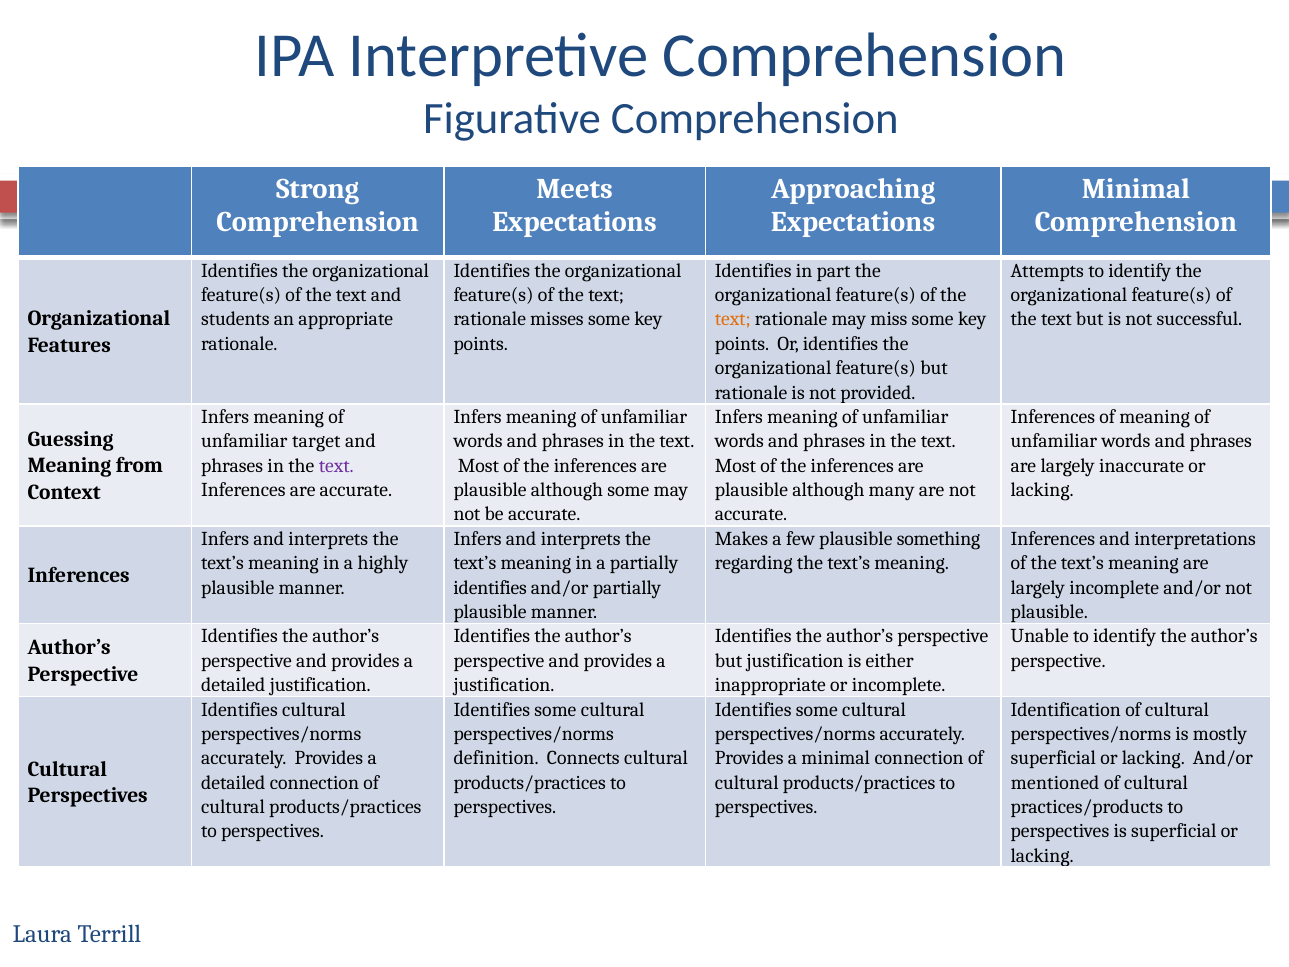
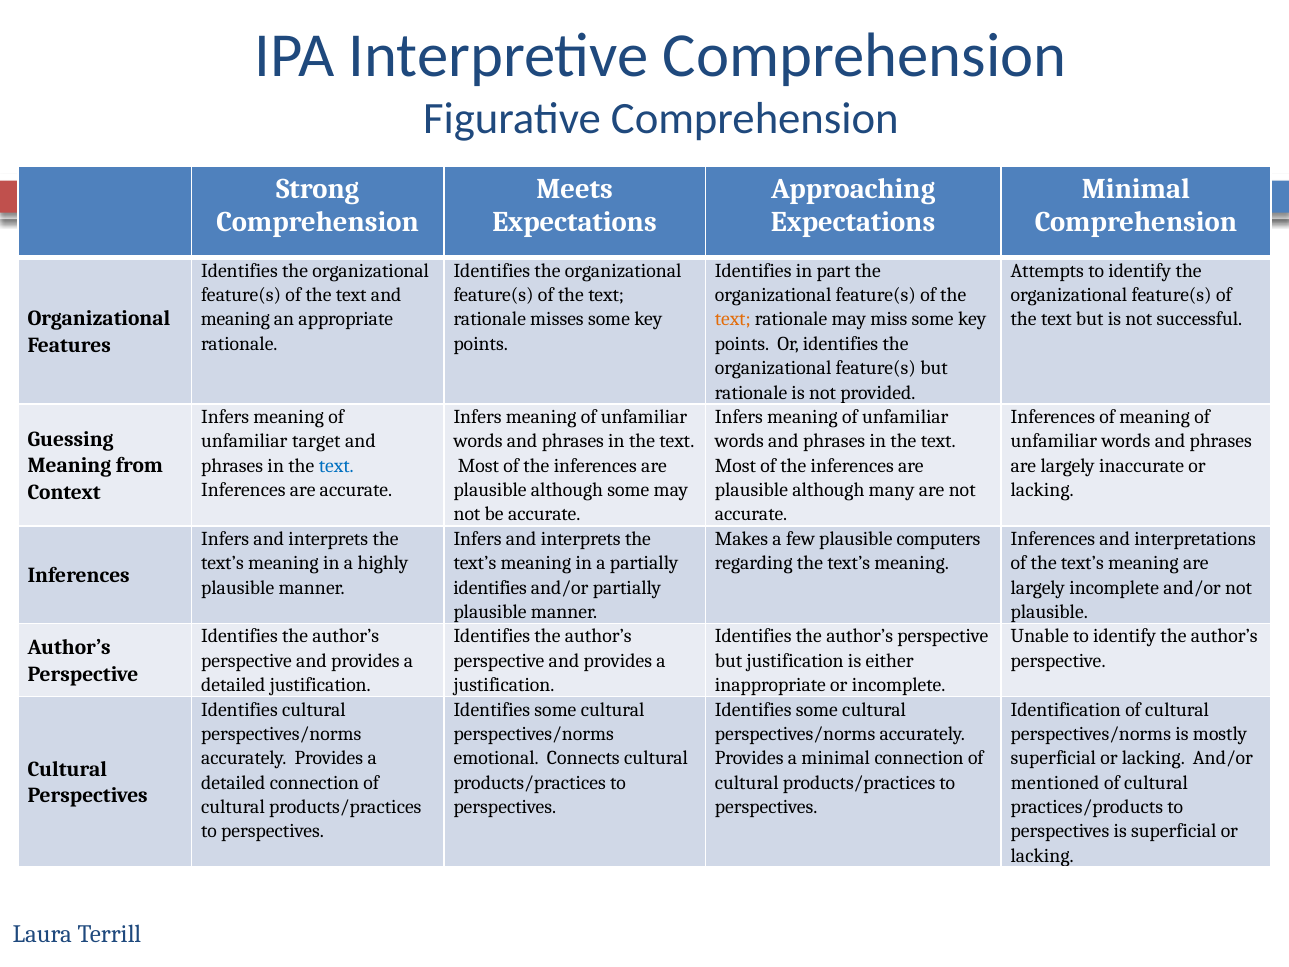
students: students -> meaning (235, 319)
text colour: purple -> blue (336, 466)
something: something -> computers (939, 539)
definition: definition -> emotional (496, 758)
